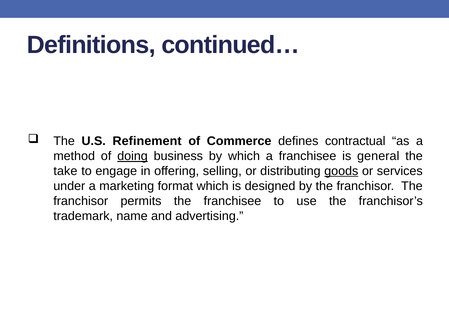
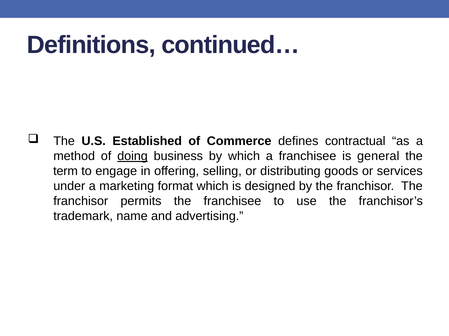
Refinement: Refinement -> Established (147, 142)
take: take -> term (66, 171)
goods underline: present -> none (341, 171)
